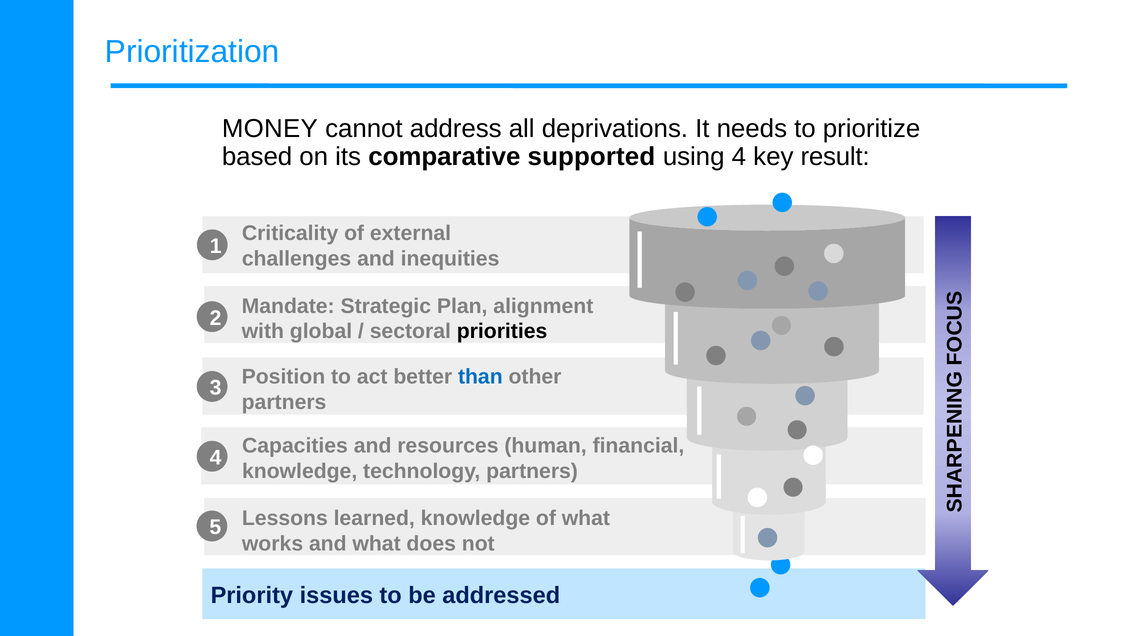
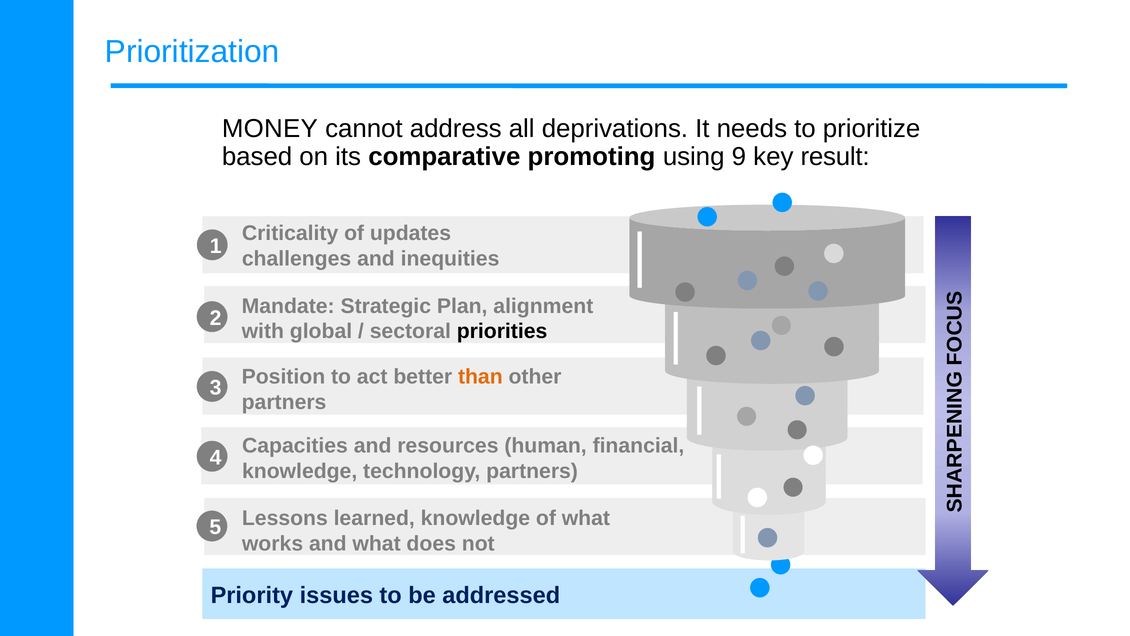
supported: supported -> promoting (591, 157)
using 4: 4 -> 9 (739, 157)
external: external -> updates (410, 233)
than colour: blue -> orange (480, 377)
